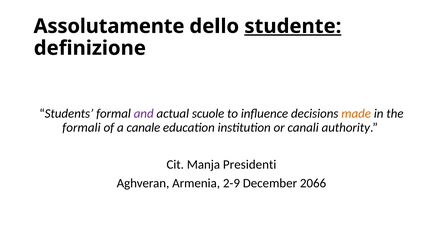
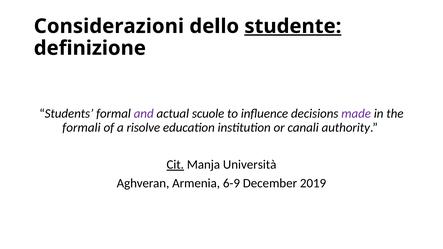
Assolutamente: Assolutamente -> Considerazioni (109, 26)
made colour: orange -> purple (356, 114)
canale: canale -> risolve (143, 128)
Cit underline: none -> present (175, 165)
Presidenti: Presidenti -> Università (250, 165)
2-9: 2-9 -> 6-9 (231, 183)
2066: 2066 -> 2019 (313, 183)
